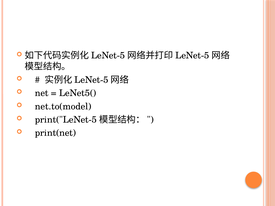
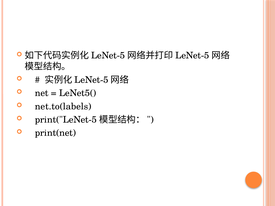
net.to(model: net.to(model -> net.to(labels (63, 107)
